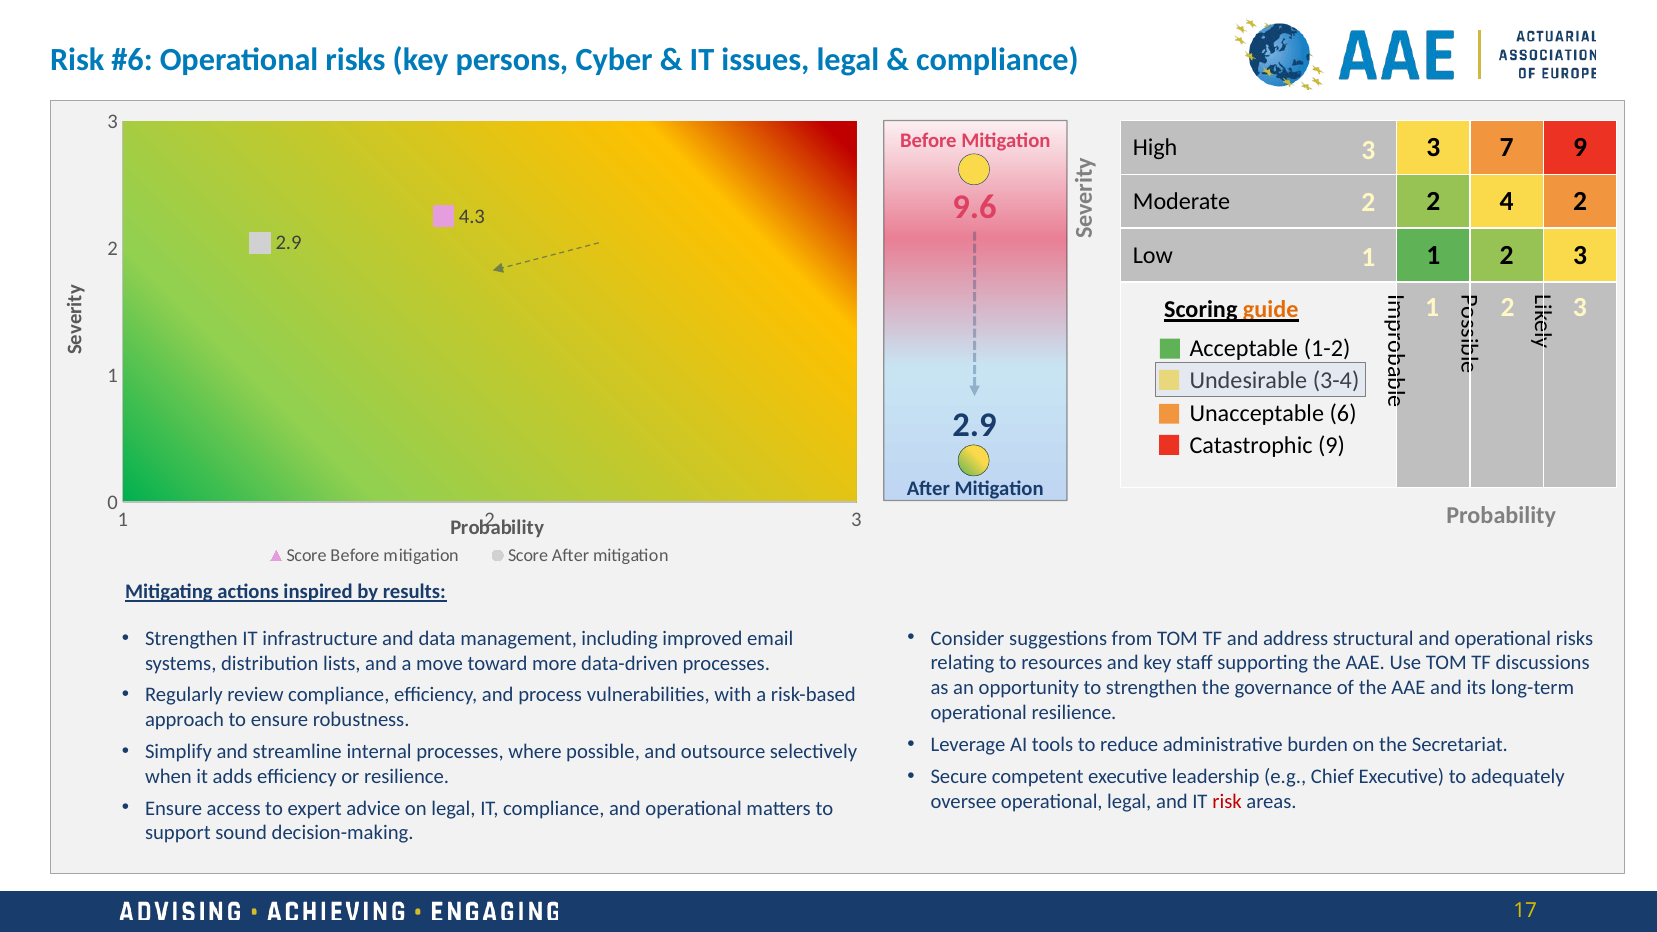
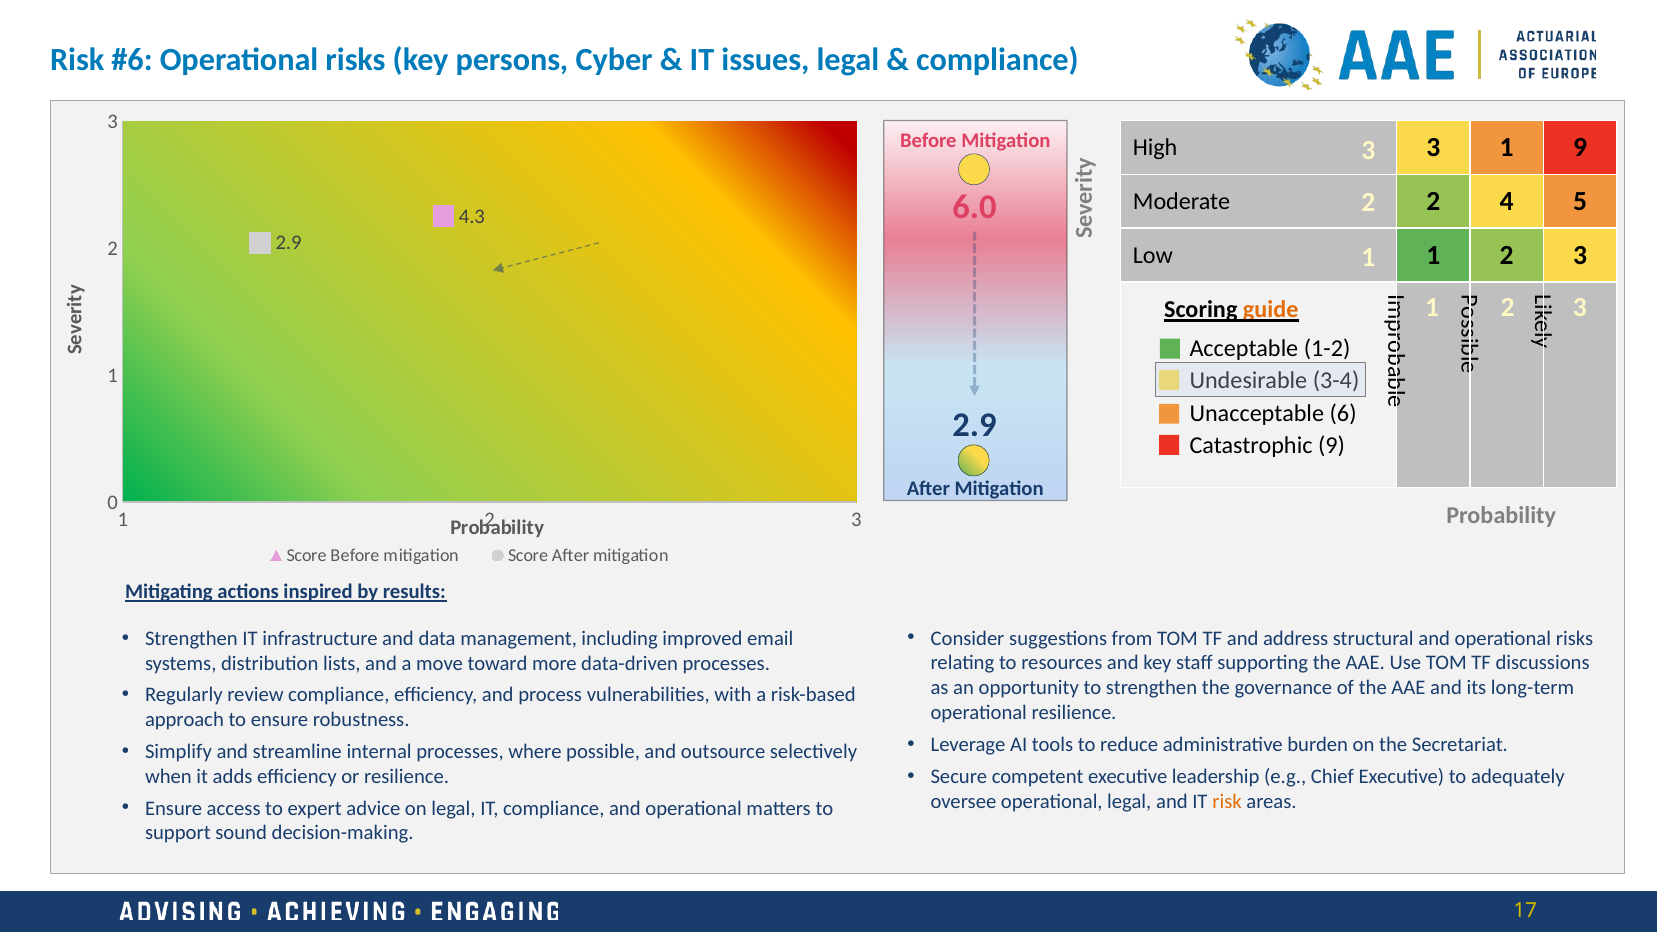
3 7: 7 -> 1 (1507, 148)
4 2: 2 -> 5 (1580, 202)
9.6: 9.6 -> 6.0 (975, 207)
risk colour: red -> orange (1227, 801)
